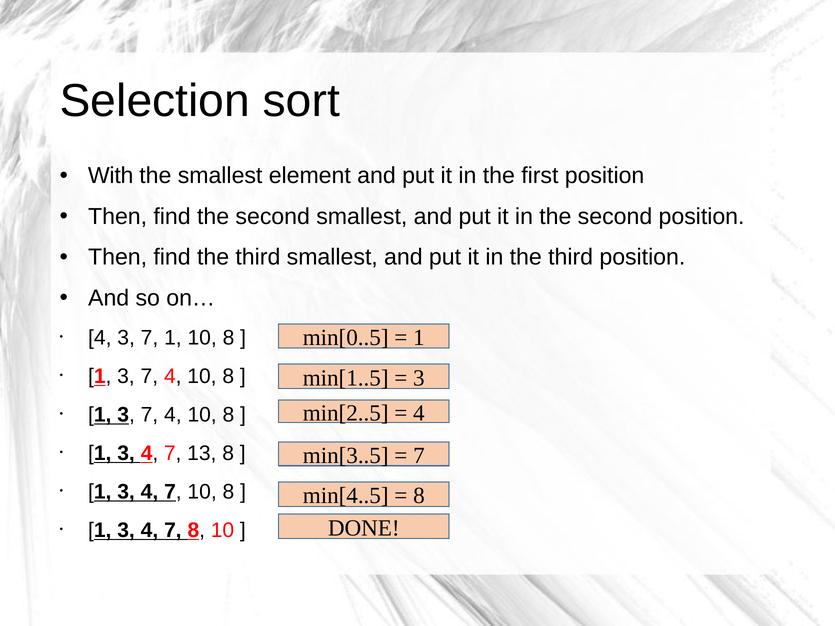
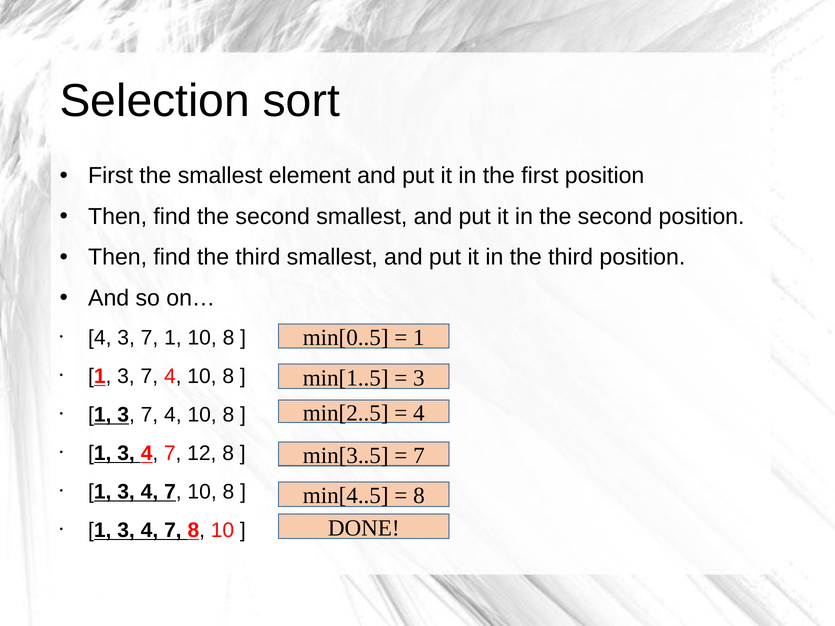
With: With -> First (111, 176)
13: 13 -> 12 (202, 453)
